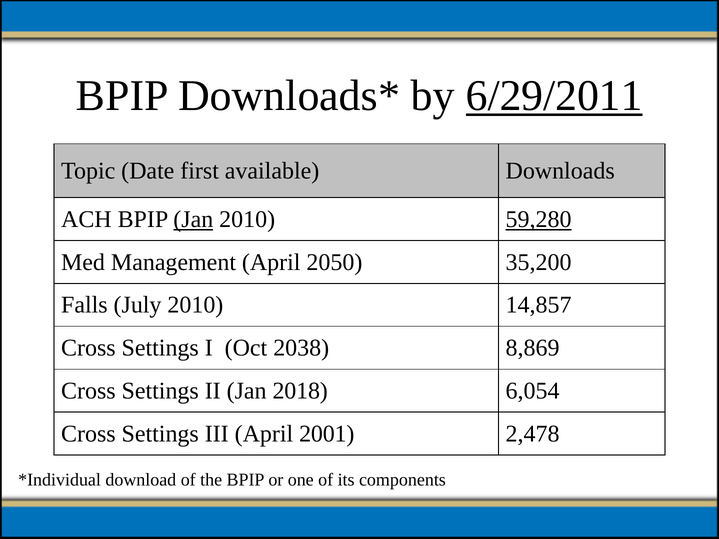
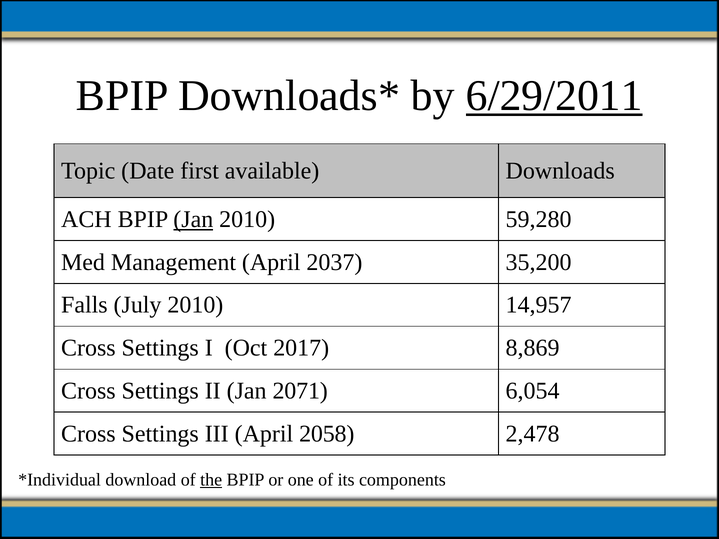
59,280 underline: present -> none (539, 219)
2050: 2050 -> 2037 (334, 262)
14,857: 14,857 -> 14,957 (539, 305)
2038: 2038 -> 2017 (301, 348)
2018: 2018 -> 2071 (300, 391)
2001: 2001 -> 2058 (327, 434)
the underline: none -> present (211, 480)
